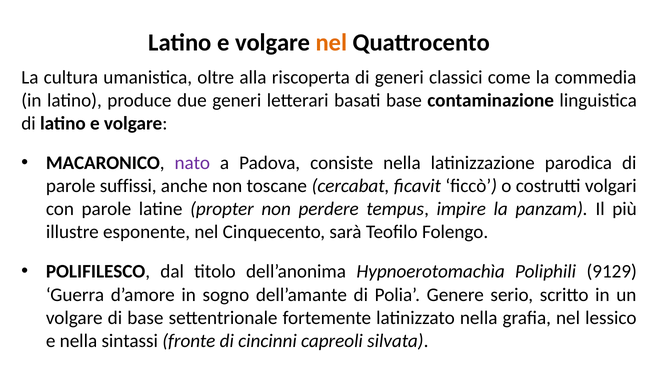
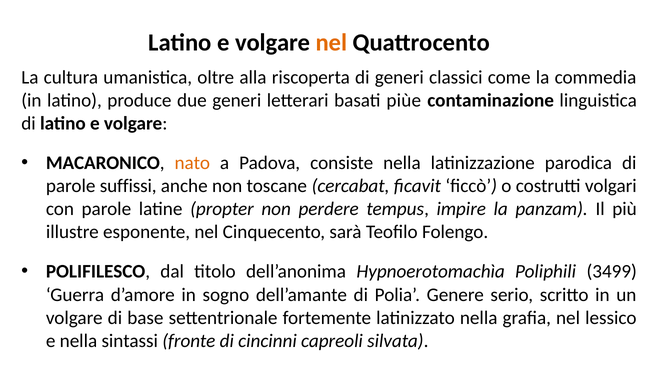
basati base: base -> piùe (404, 100)
nato colour: purple -> orange (192, 163)
9129: 9129 -> 3499 (612, 271)
